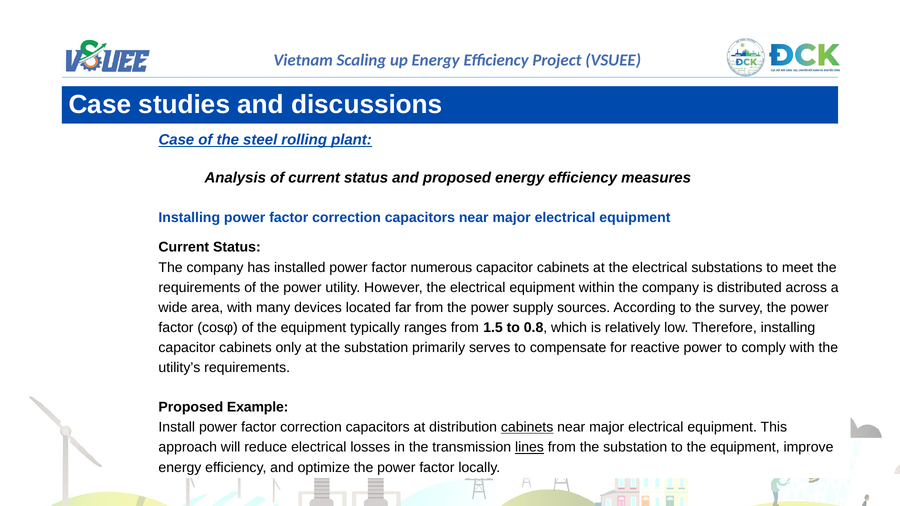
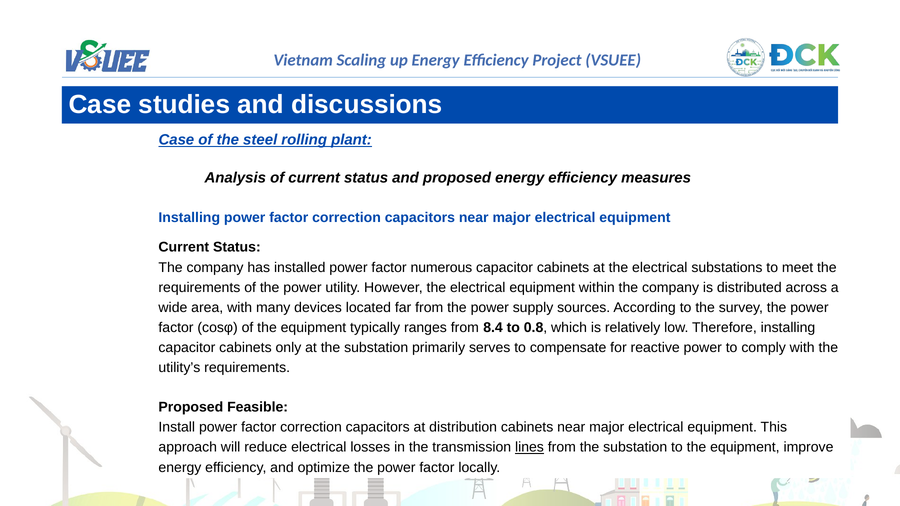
1.5: 1.5 -> 8.4 (493, 328)
Example: Example -> Feasible (258, 407)
cabinets underline: present -> none (527, 427)
